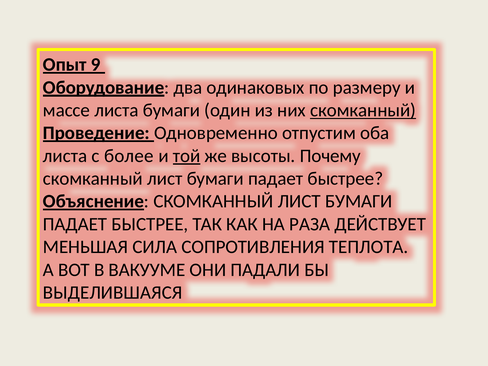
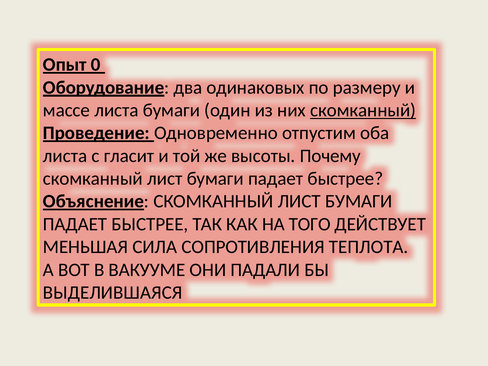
9: 9 -> 0 (96, 65)
более: более -> гласит (129, 156)
той underline: present -> none (187, 156)
РАЗА: РАЗА -> ТОГО (310, 224)
